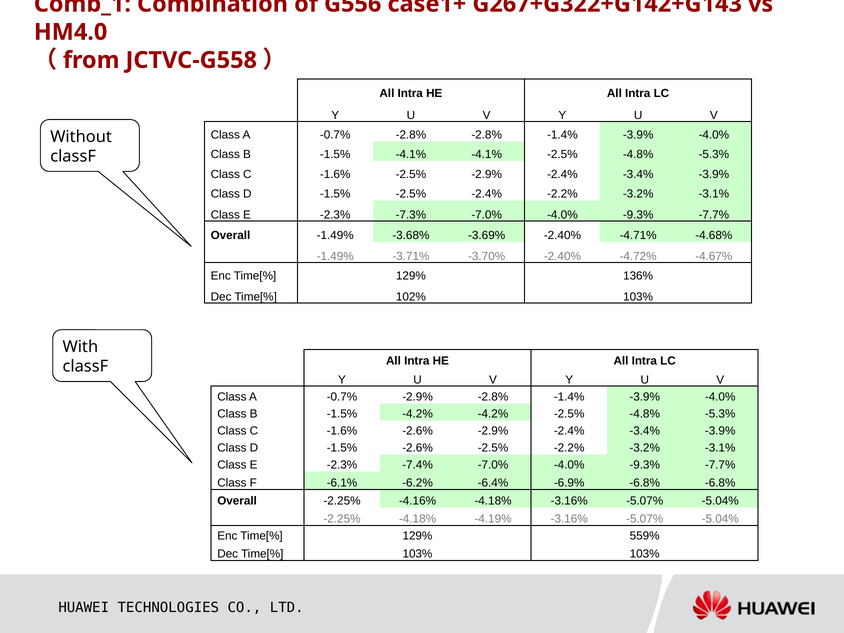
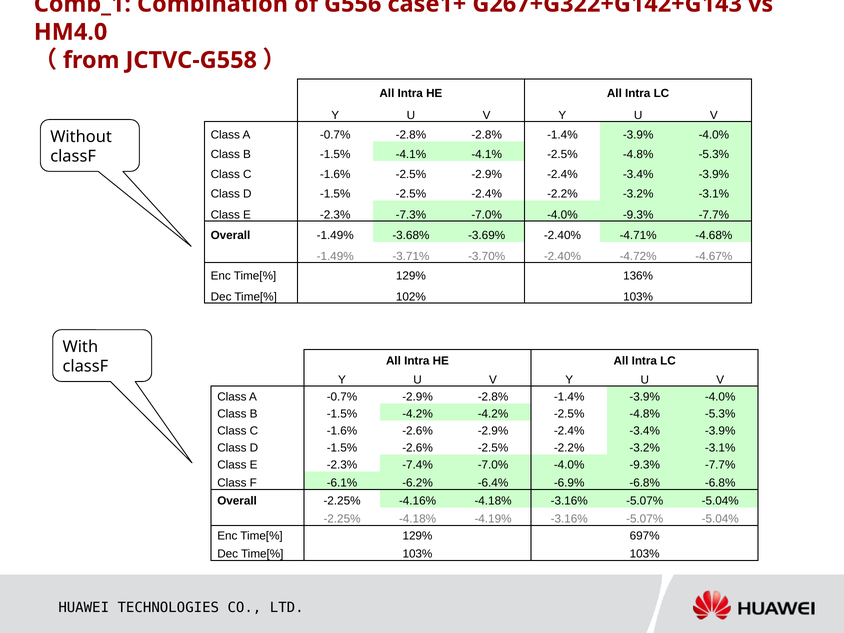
559%: 559% -> 697% (645, 536)
